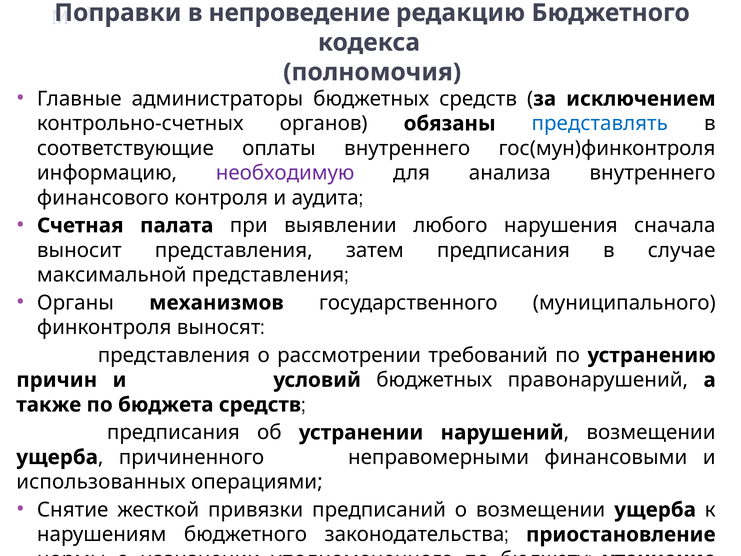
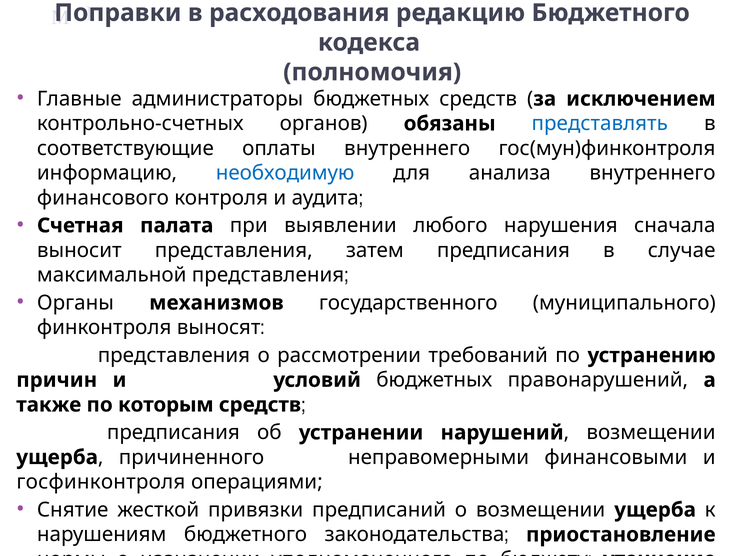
непроведение: непроведение -> расходования (299, 13)
необходимую colour: purple -> blue (285, 173)
бюджета: бюджета -> которым (166, 405)
использованных: использованных -> госфинконтроля (101, 482)
